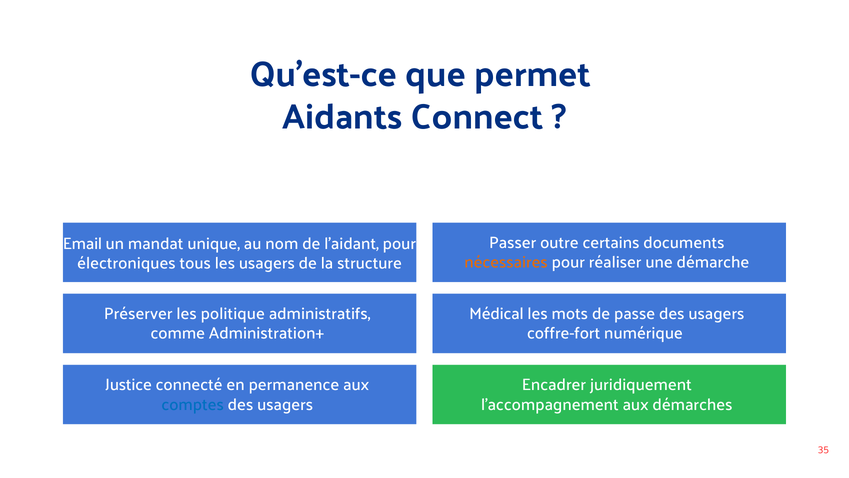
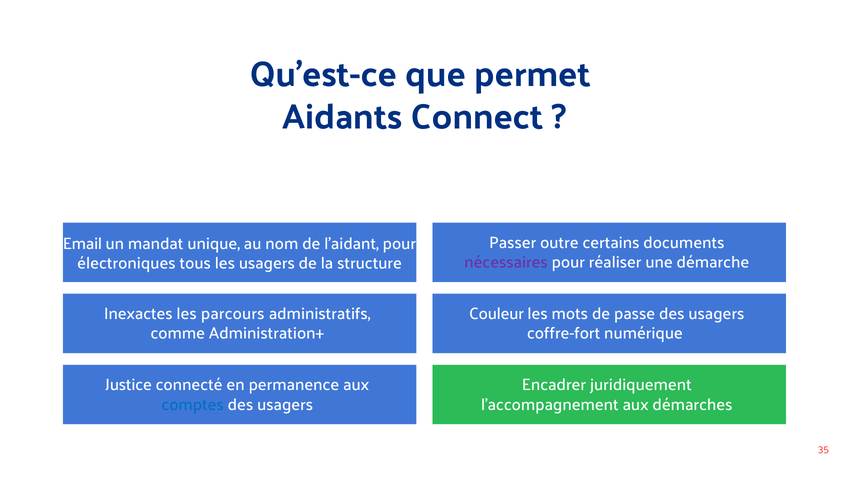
nécessaires colour: orange -> purple (506, 262)
Préserver: Préserver -> Inexactes (138, 313)
politique: politique -> parcours (233, 313)
Médical: Médical -> Couleur (496, 313)
